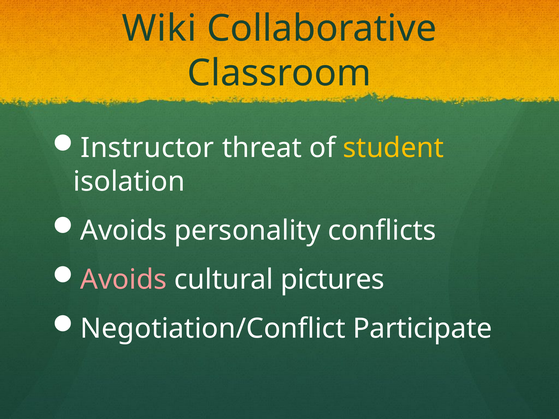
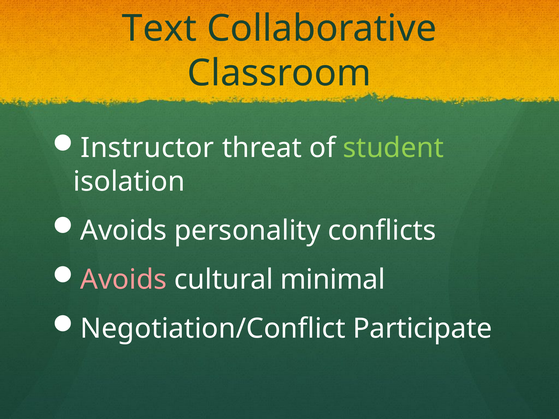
Wiki: Wiki -> Text (159, 28)
student colour: yellow -> light green (393, 148)
pictures: pictures -> minimal (333, 280)
